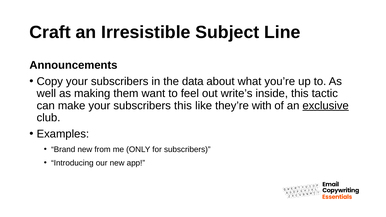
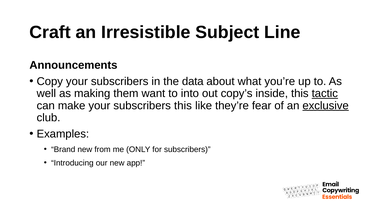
feel: feel -> into (190, 94)
write’s: write’s -> copy’s (237, 94)
tactic underline: none -> present (325, 94)
with: with -> fear (262, 106)
